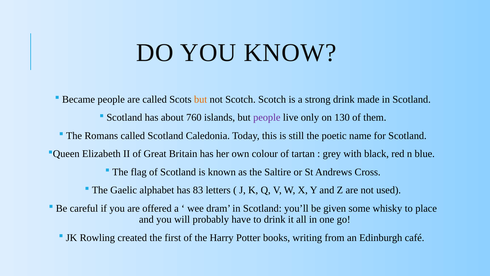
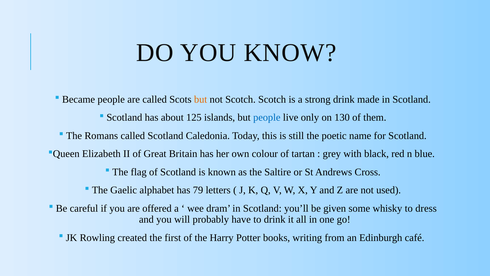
760: 760 -> 125 (194, 117)
people colour: purple -> blue (267, 117)
83: 83 -> 79 (198, 190)
place: place -> dress (426, 208)
